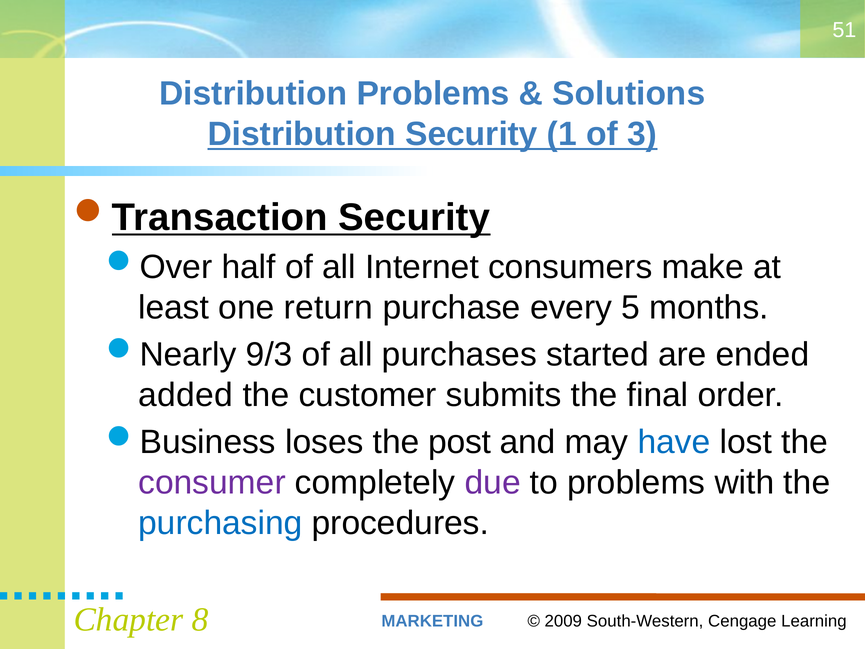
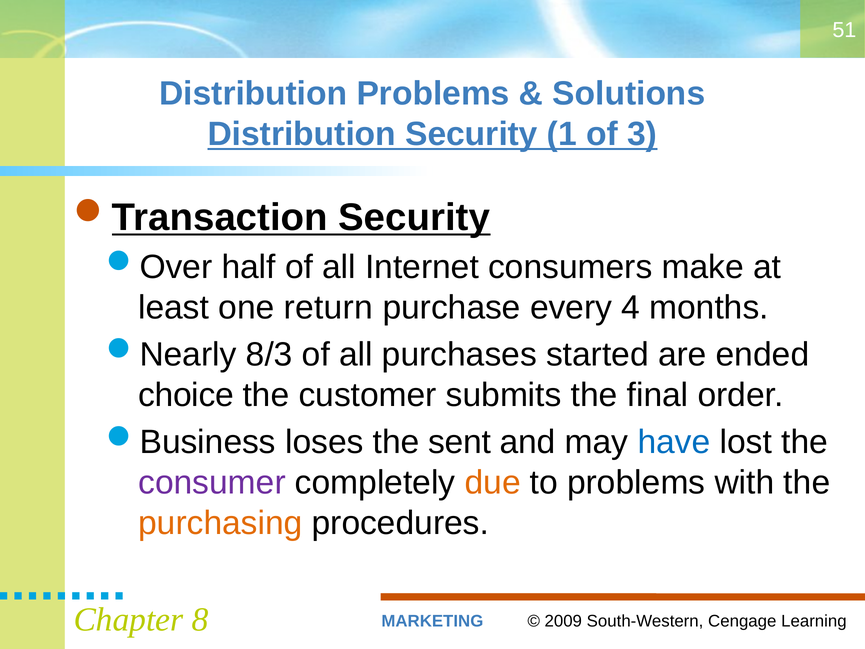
5: 5 -> 4 (631, 308)
9/3: 9/3 -> 8/3 (269, 355)
added: added -> choice (186, 395)
post: post -> sent (460, 442)
due colour: purple -> orange (493, 483)
purchasing colour: blue -> orange (220, 523)
